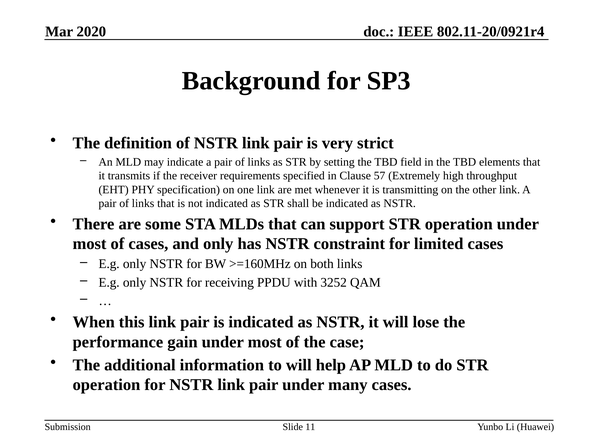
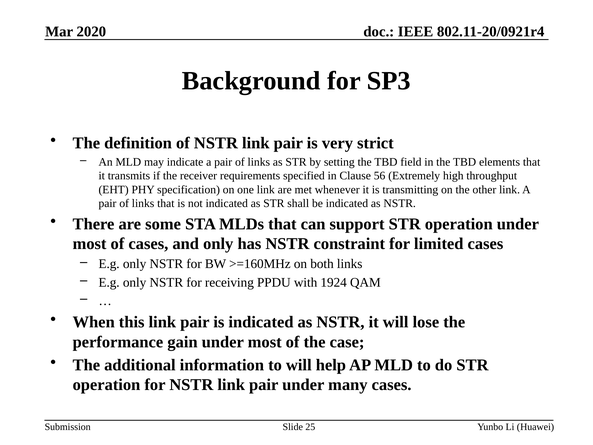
57: 57 -> 56 (380, 176)
3252: 3252 -> 1924 (334, 282)
11: 11 -> 25 (310, 427)
